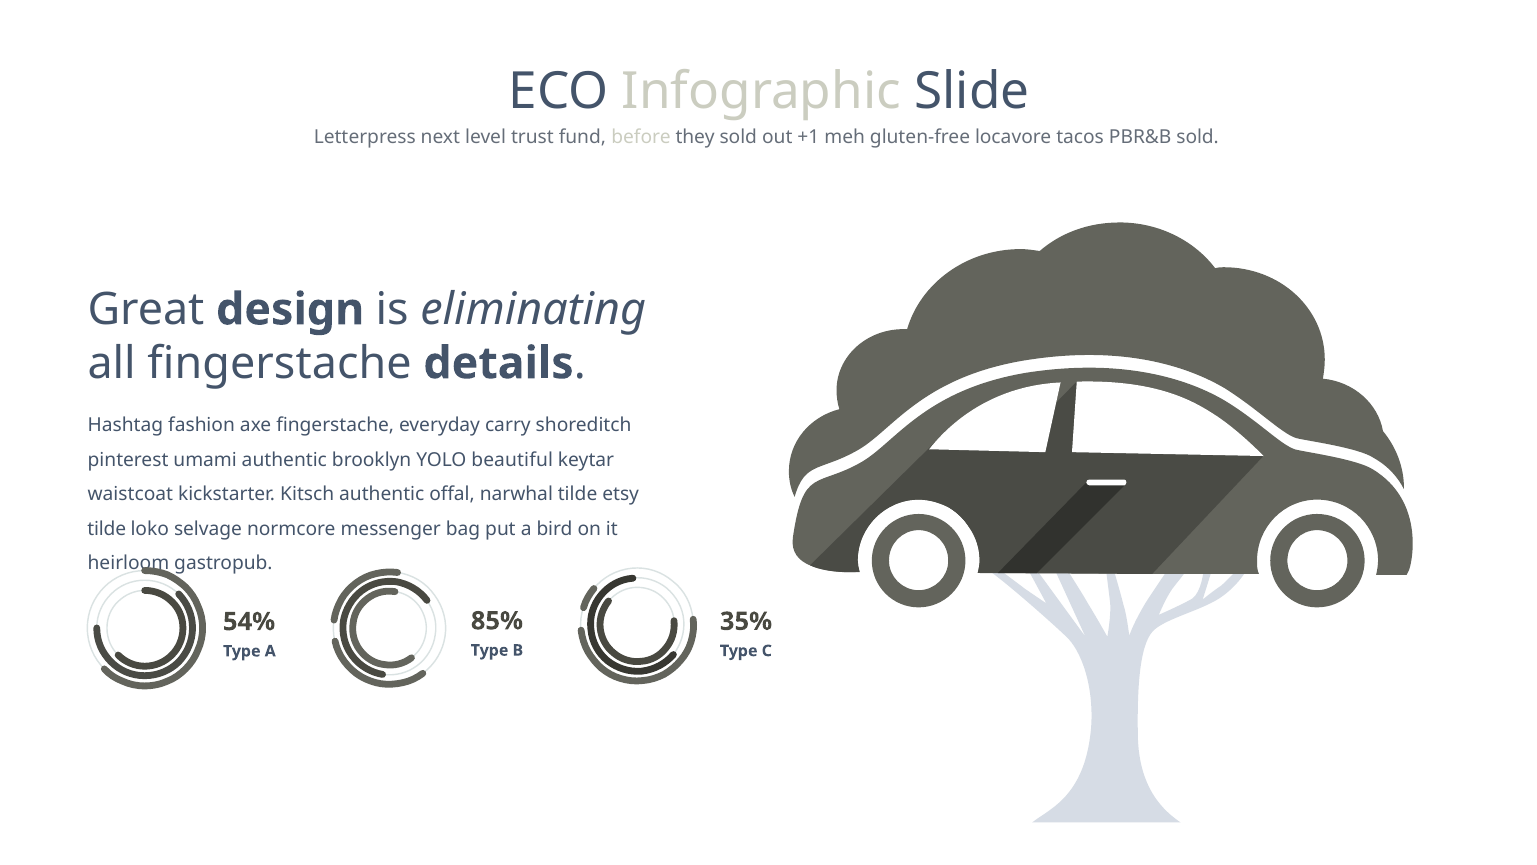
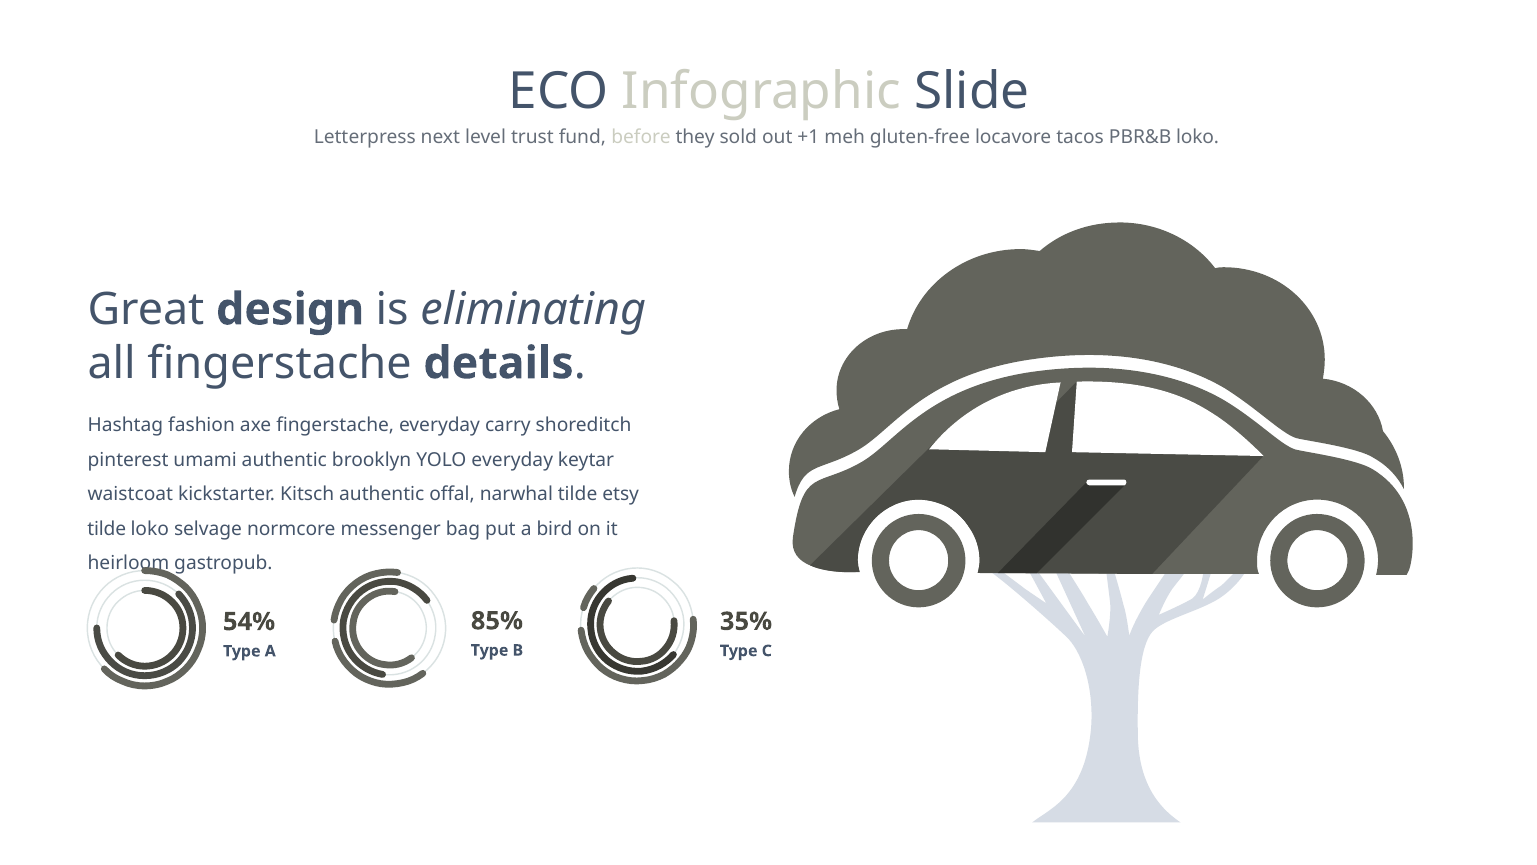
PBR&B sold: sold -> loko (1198, 137)
YOLO beautiful: beautiful -> everyday (512, 459)
